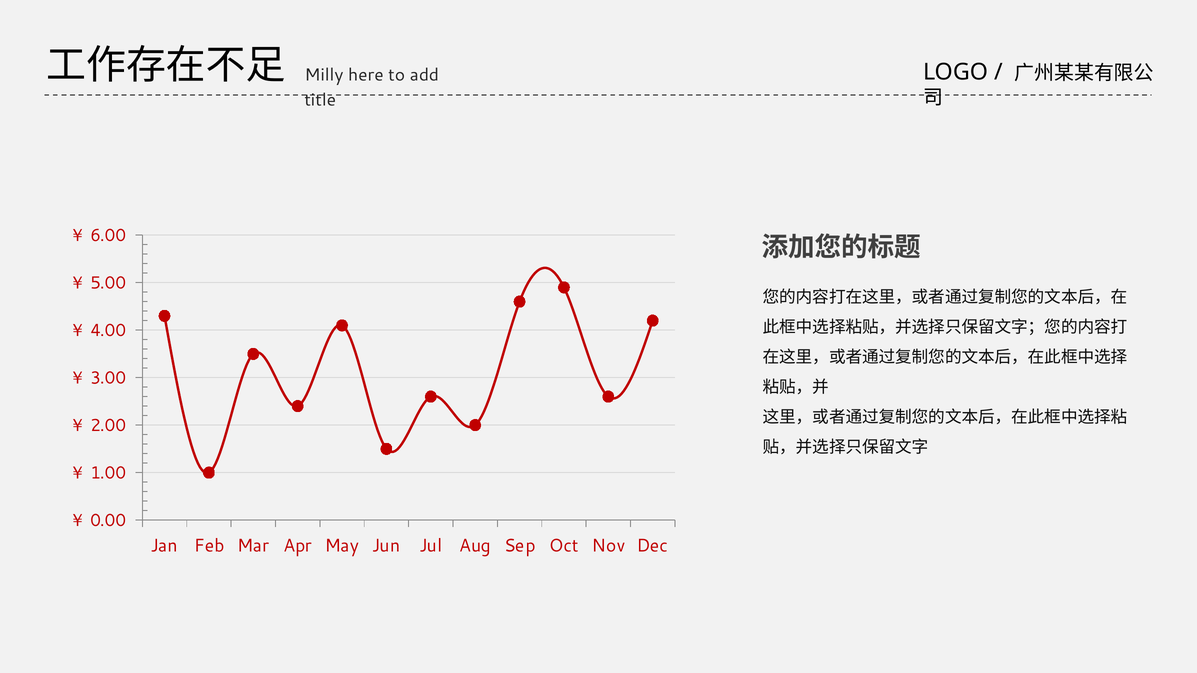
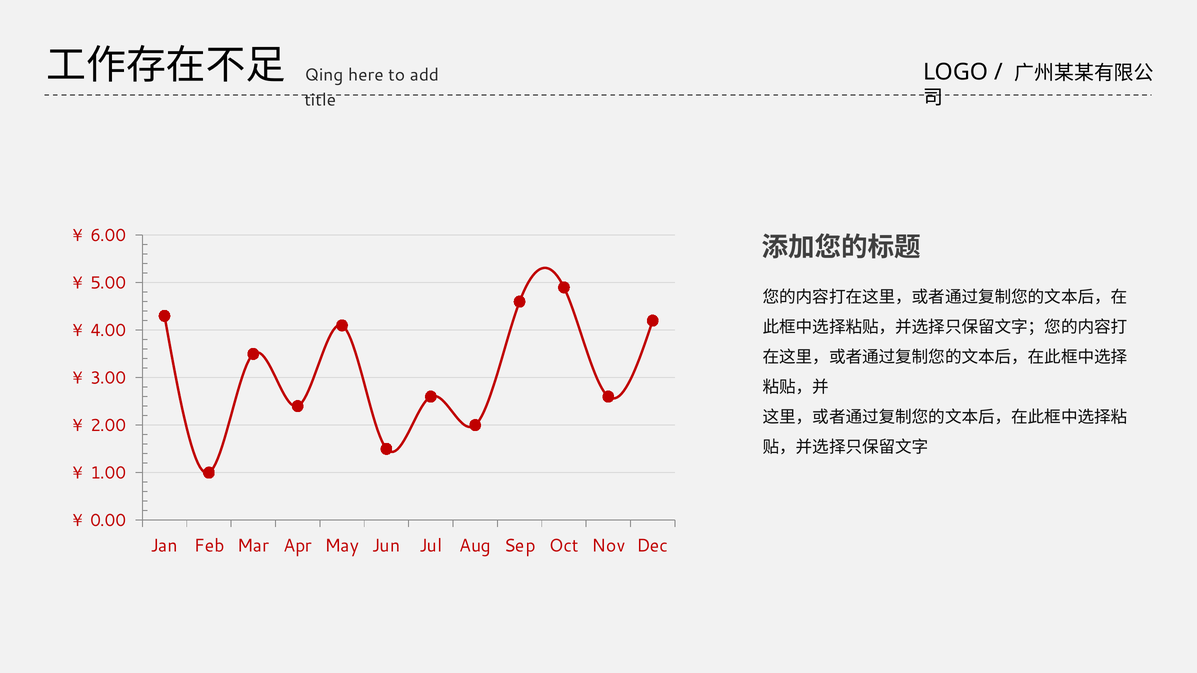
Milly: Milly -> Qing (324, 75)
